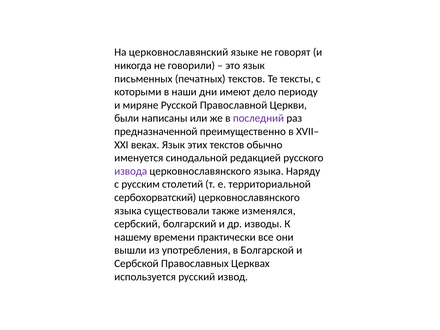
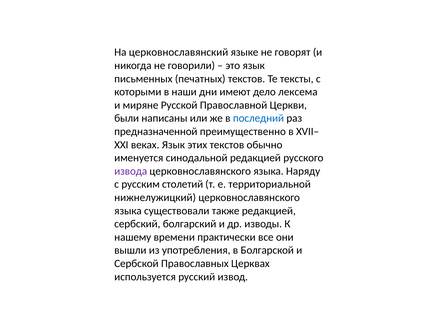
периоду: периоду -> лексема (298, 92)
последний colour: purple -> blue (258, 118)
сербохорватский: сербохорватский -> нижнелужицкий (155, 198)
также изменялся: изменялся -> редакцией (269, 211)
